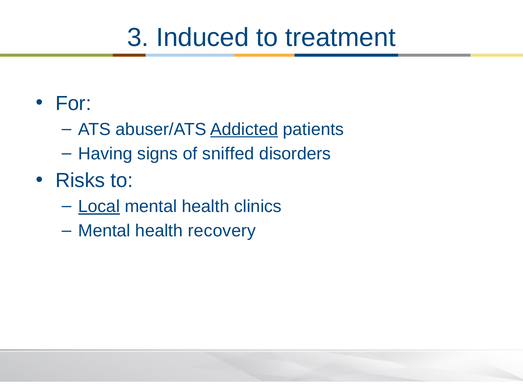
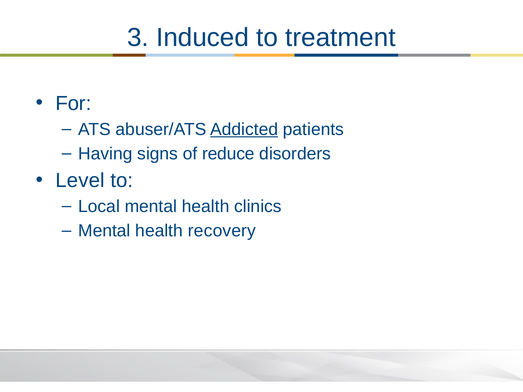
sniffed: sniffed -> reduce (228, 154)
Risks: Risks -> Level (80, 181)
Local underline: present -> none (99, 207)
